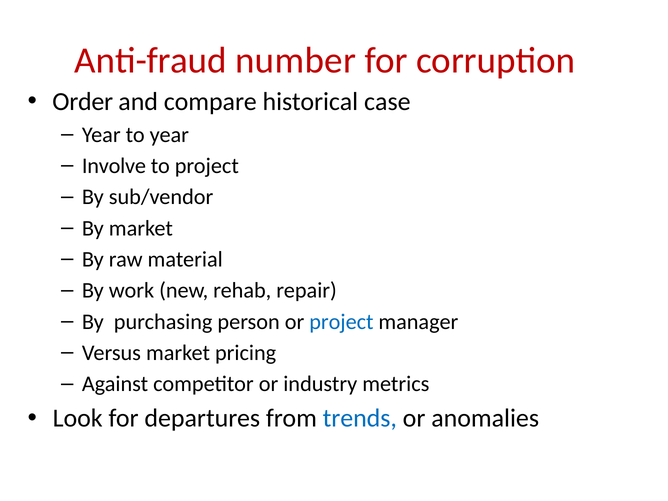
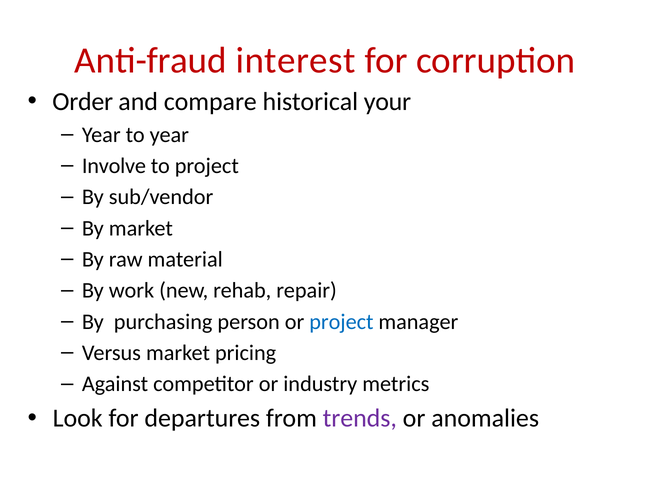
number: number -> interest (296, 61)
case: case -> your (387, 102)
trends colour: blue -> purple (360, 418)
